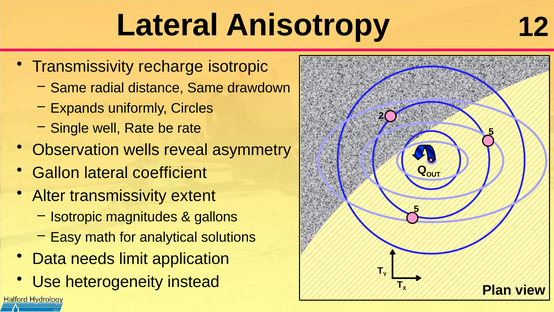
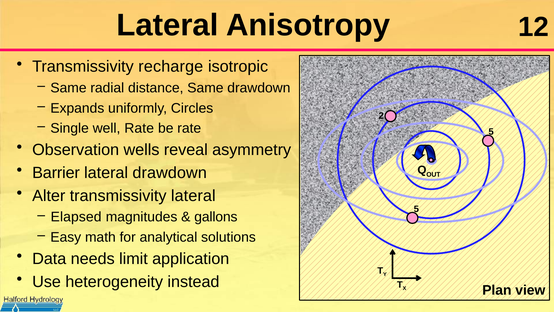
Gallon: Gallon -> Barrier (56, 173)
lateral coefficient: coefficient -> drawdown (170, 173)
transmissivity extent: extent -> lateral (193, 195)
Isotropic: Isotropic -> Elapsed (76, 217)
